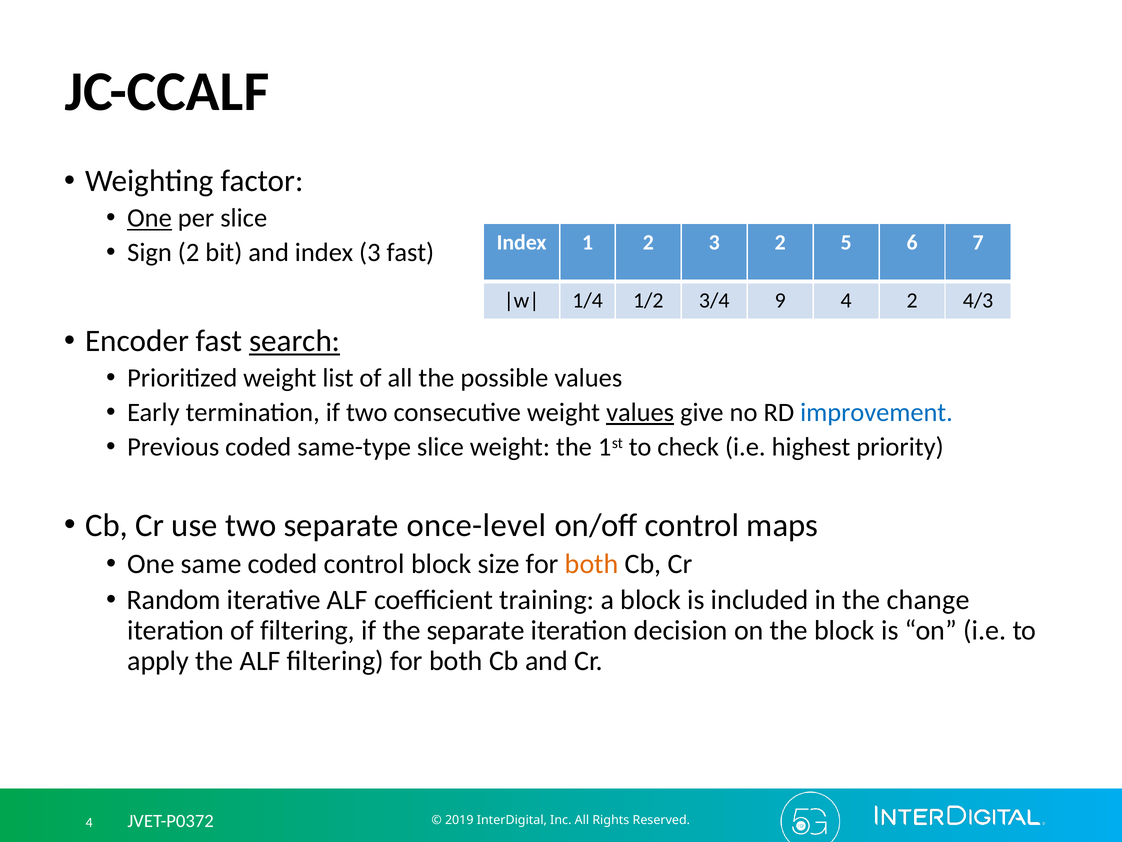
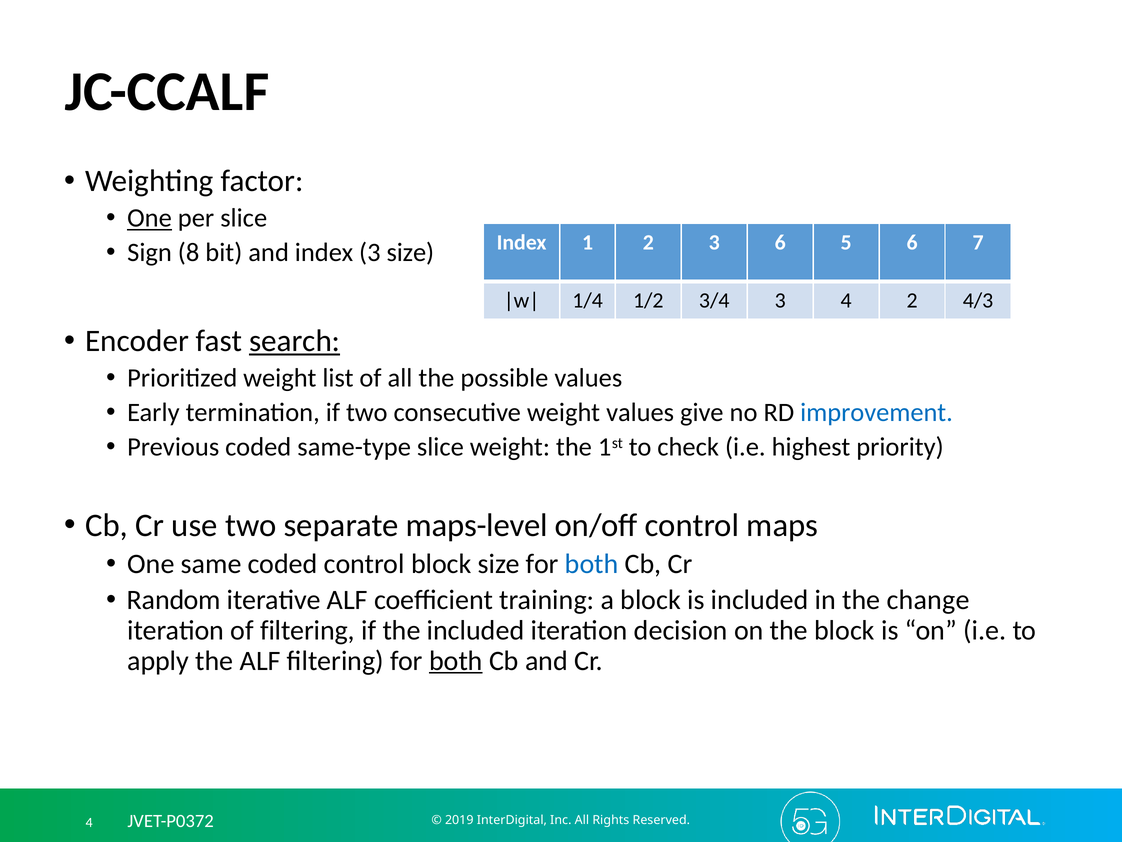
3 2: 2 -> 6 (780, 242)
Sign 2: 2 -> 8 (189, 253)
3 fast: fast -> size (410, 253)
3/4 9: 9 -> 3 (780, 300)
values underline: present -> none (640, 412)
once-level: once-level -> maps-level (477, 525)
both colour: orange -> blue (592, 564)
the separate: separate -> included (476, 630)
both underline: none -> present (456, 660)
